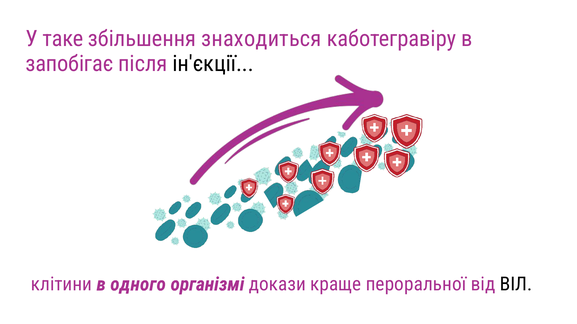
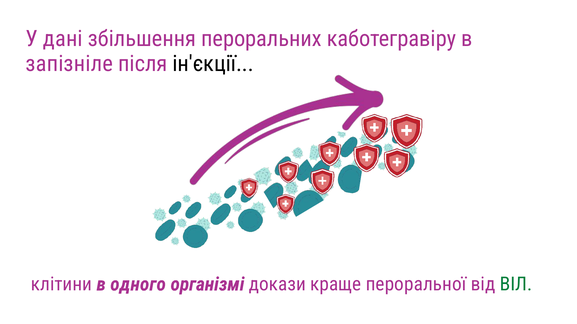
таке: таке -> дані (63, 39)
знаходиться: знаходиться -> пероральних (261, 39)
запобігає: запобігає -> запізніле (69, 64)
ВІЛ colour: black -> green (516, 285)
